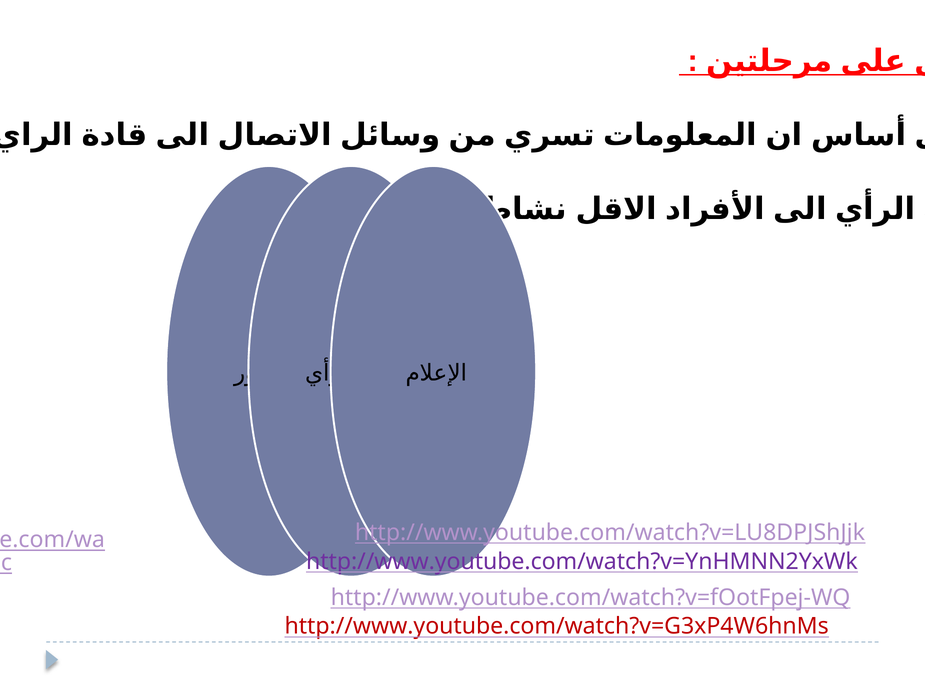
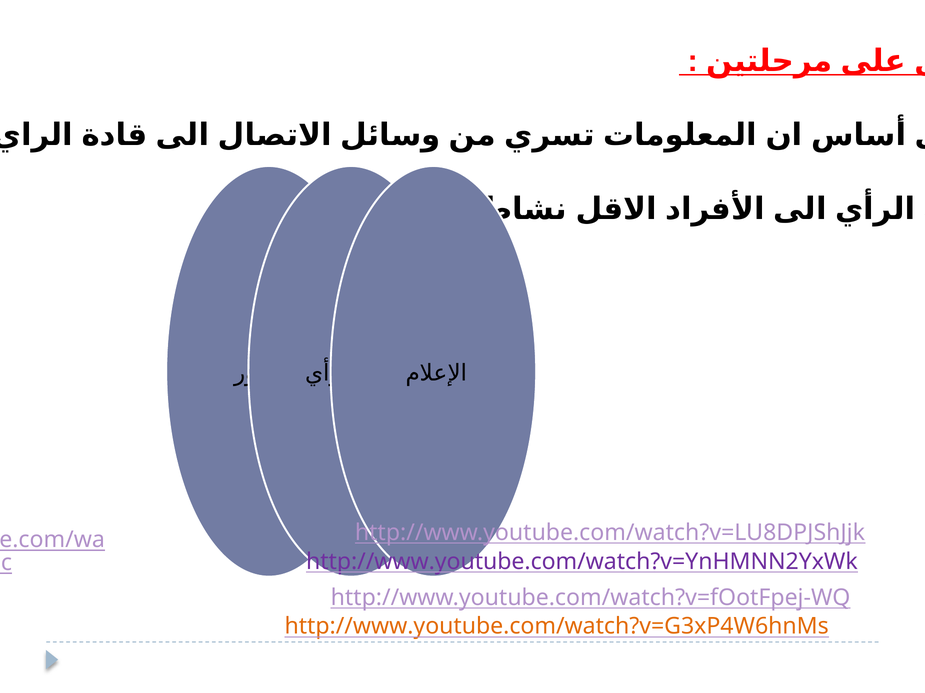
http://www.youtube.com/watch?v=G3xP4W6hnMs colour: red -> orange (557, 627)
